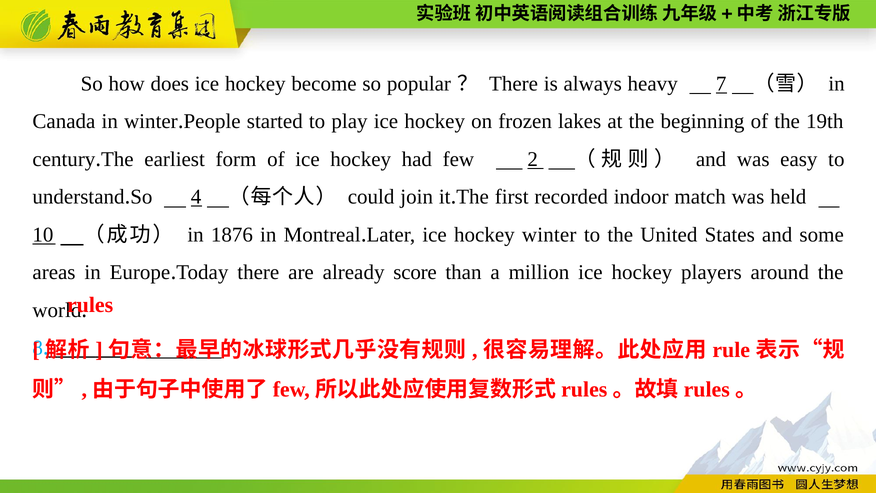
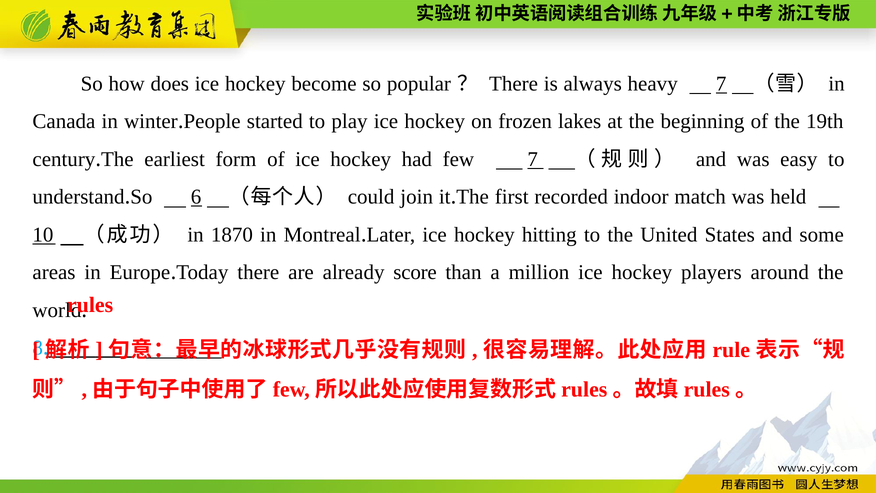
few 2: 2 -> 7 (533, 159)
4: 4 -> 6 (196, 197)
1876: 1876 -> 1870 (232, 235)
hockey winter: winter -> hitting (549, 235)
